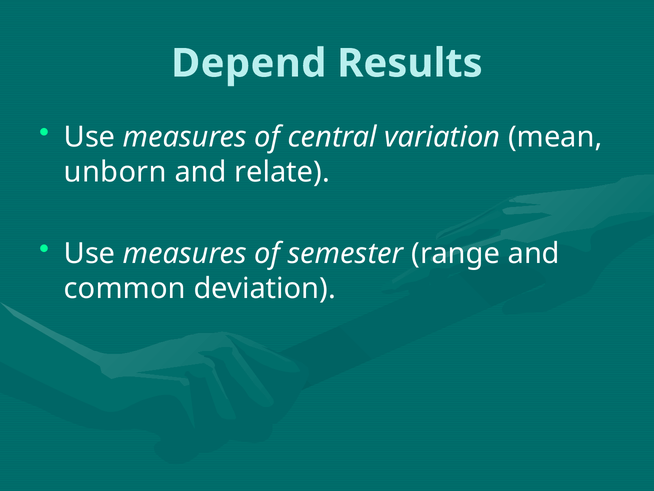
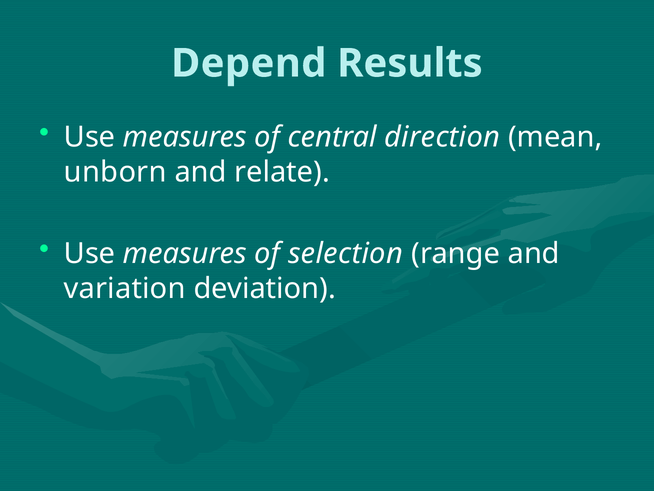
variation: variation -> direction (442, 137)
semester: semester -> selection (345, 254)
common: common -> variation (125, 288)
